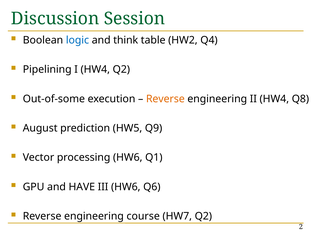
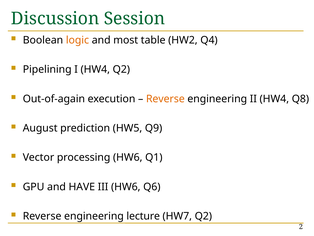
logic colour: blue -> orange (77, 40)
think: think -> most (126, 40)
Out-of-some: Out-of-some -> Out-of-again (54, 99)
course: course -> lecture (143, 216)
